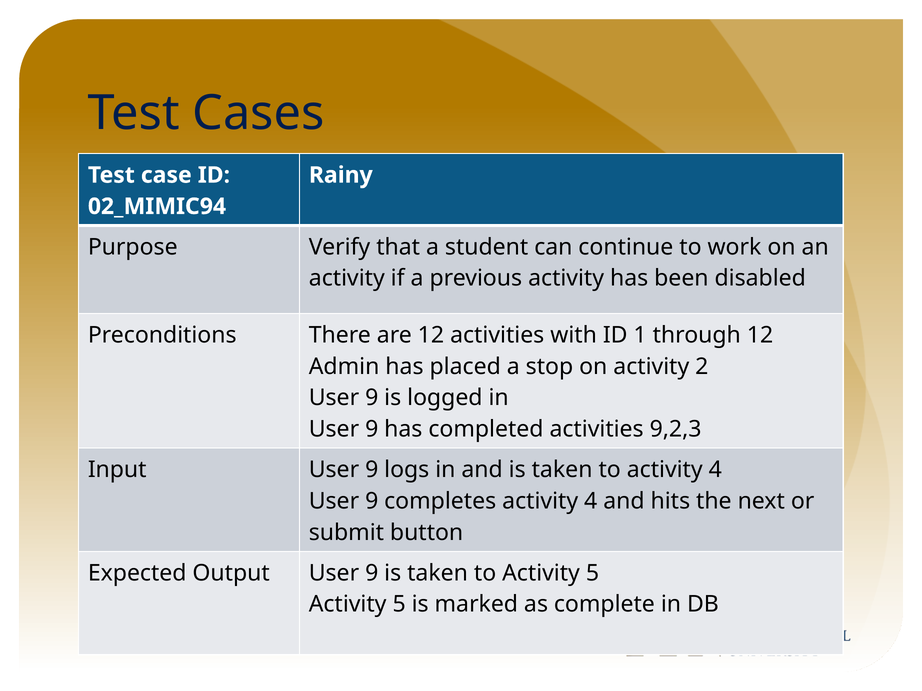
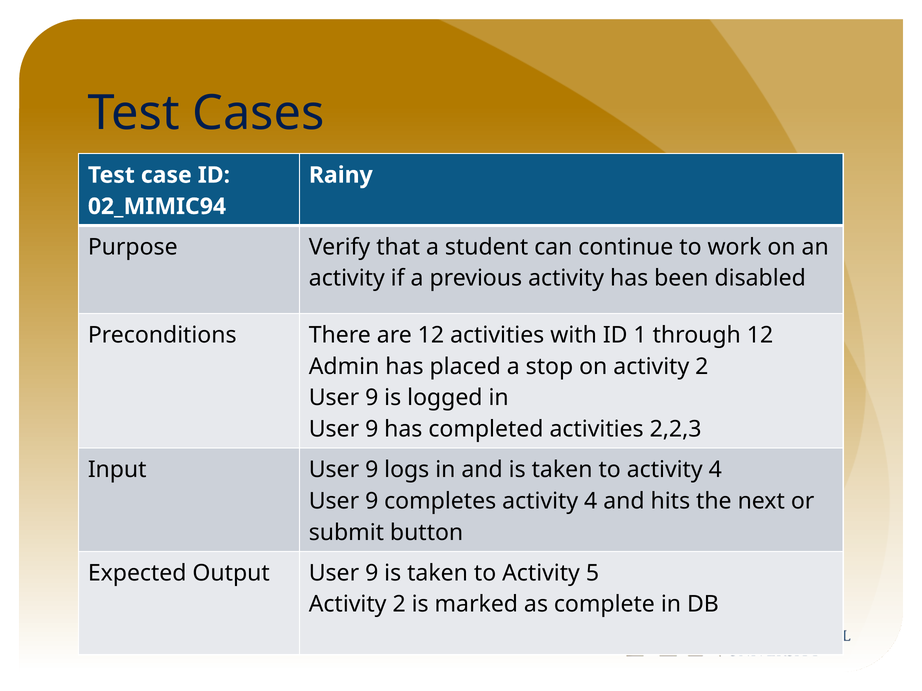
9,2,3: 9,2,3 -> 2,2,3 (676, 429)
5: 5 -> 2 (399, 605)
